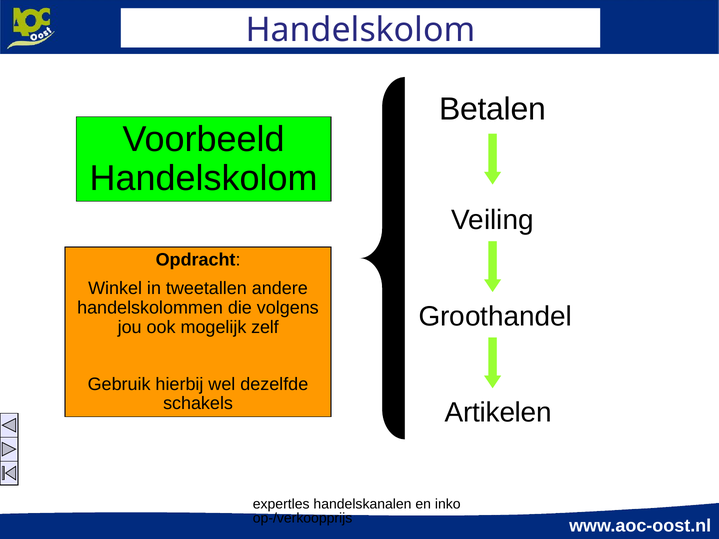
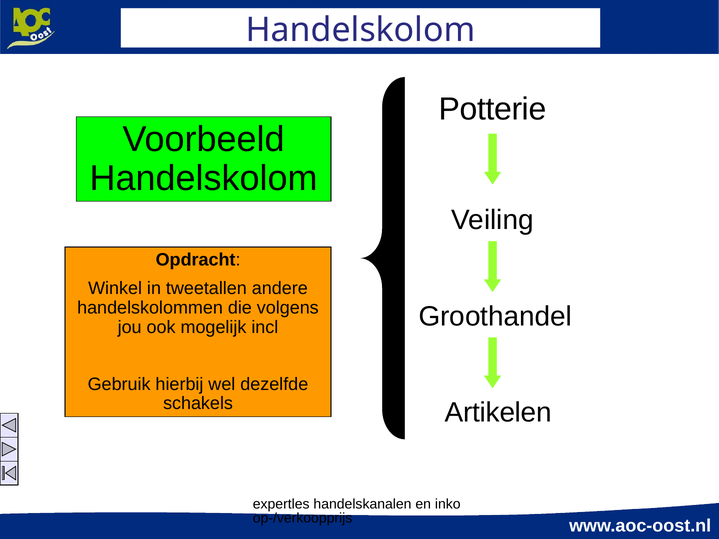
Betalen: Betalen -> Potterie (493, 109)
zelf: zelf -> incl (265, 327)
